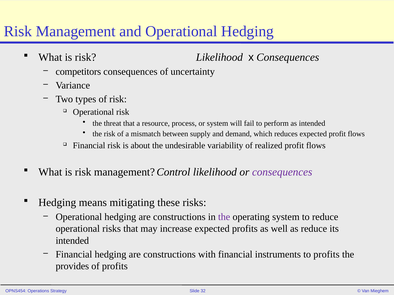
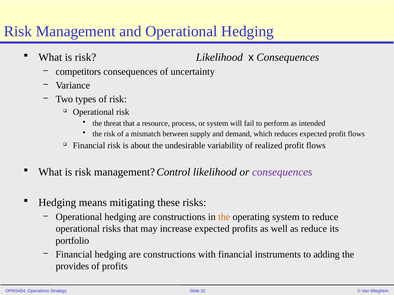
the colour: purple -> orange (224, 217)
intended: intended -> portfolio (72, 241)
to profits: profits -> adding (327, 255)
